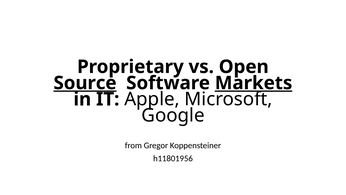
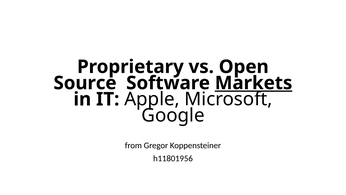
Source underline: present -> none (85, 83)
